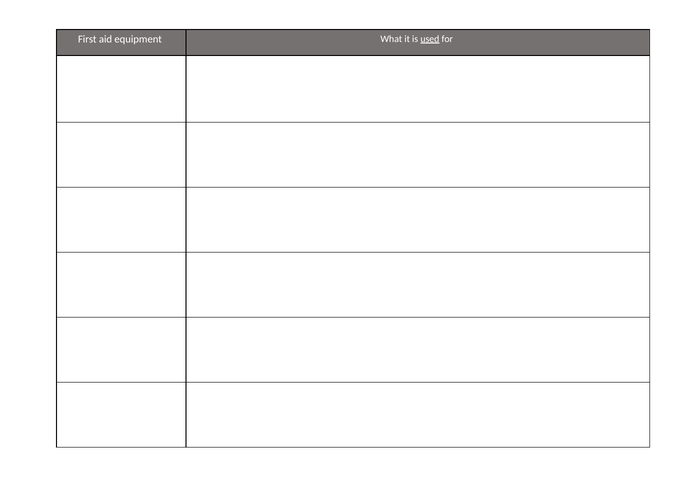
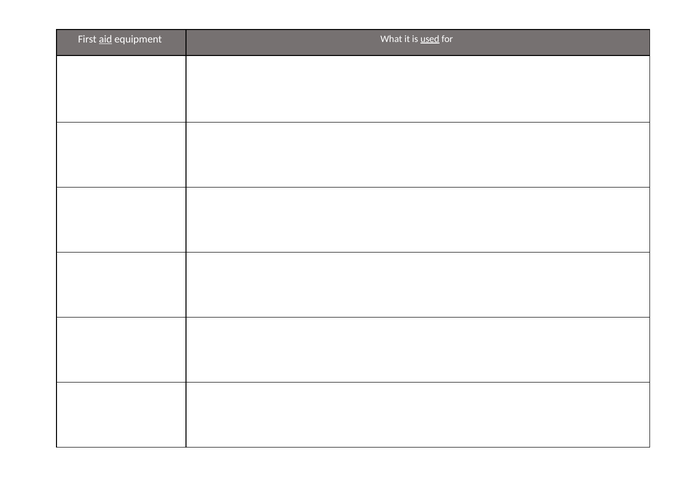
aid underline: none -> present (105, 39)
